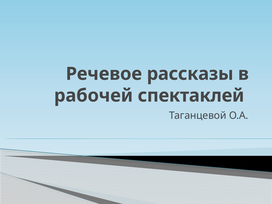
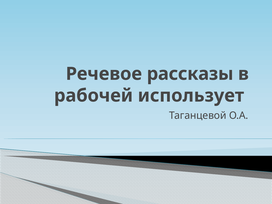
спектаклей: спектаклей -> использует (191, 96)
